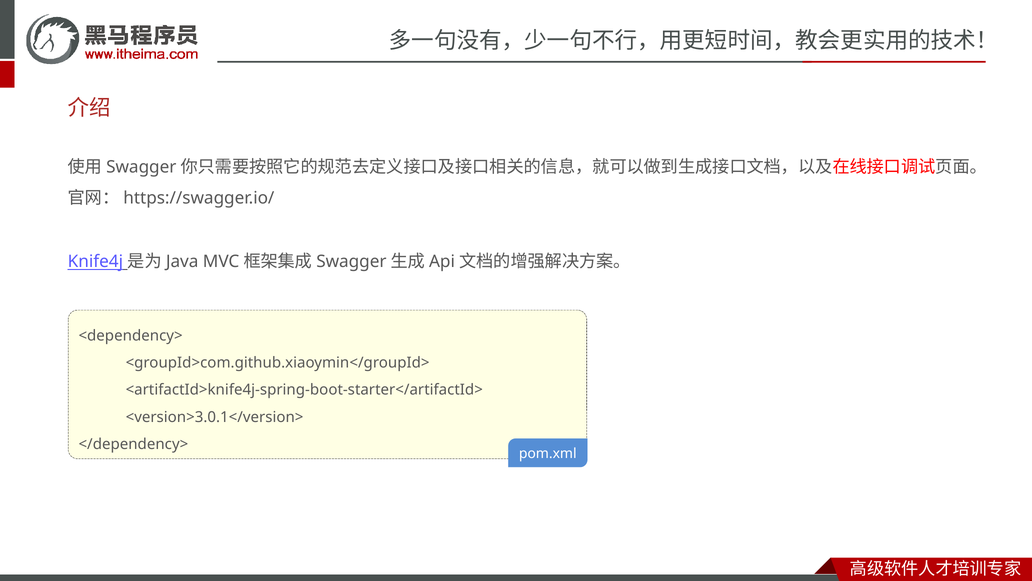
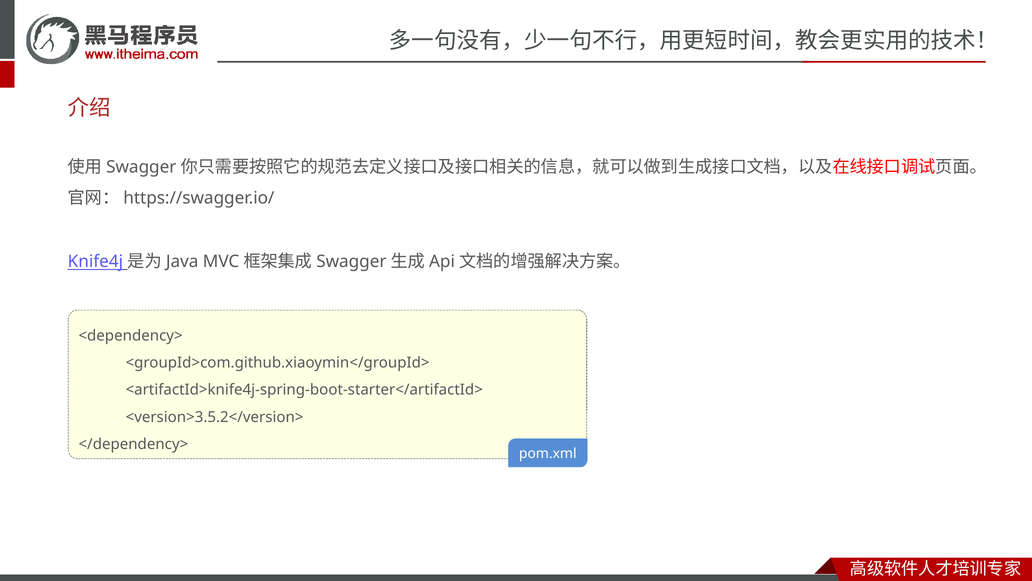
<version>3.0.1</version>: <version>3.0.1</version> -> <version>3.5.2</version> (215, 417)
